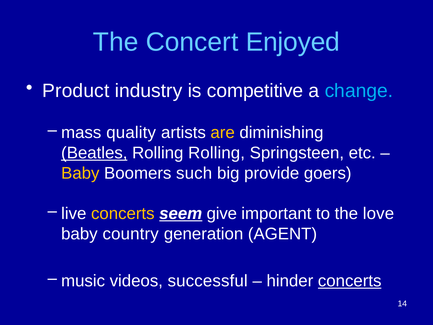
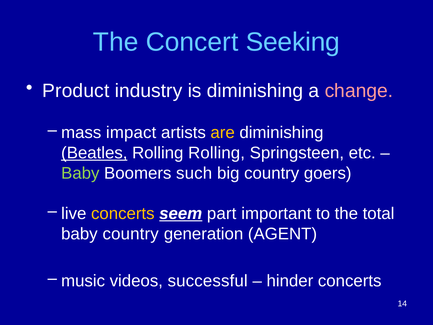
Enjoyed: Enjoyed -> Seeking (293, 42)
is competitive: competitive -> diminishing (255, 91)
change colour: light blue -> pink (359, 91)
quality: quality -> impact (131, 133)
Baby colour: yellow -> light green (80, 173)
big provide: provide -> country (272, 173)
give: give -> part (222, 213)
love: love -> total (379, 213)
concerts underline: present -> none (350, 281)
